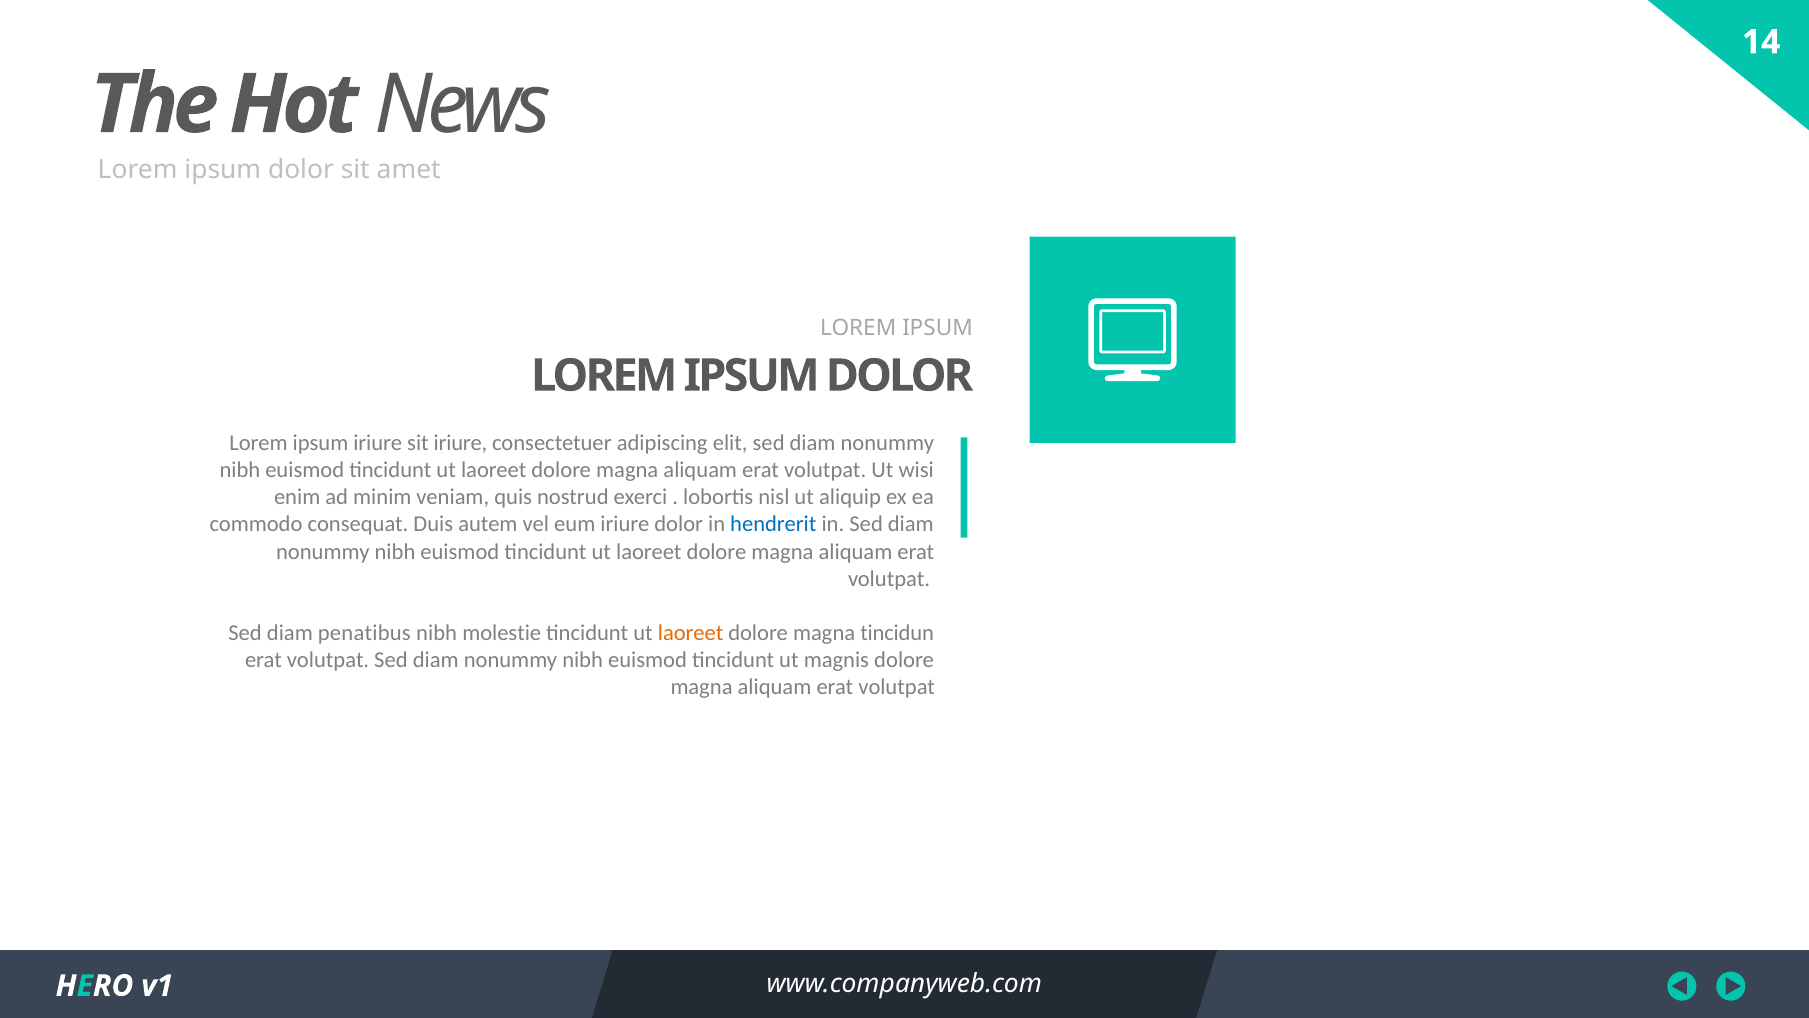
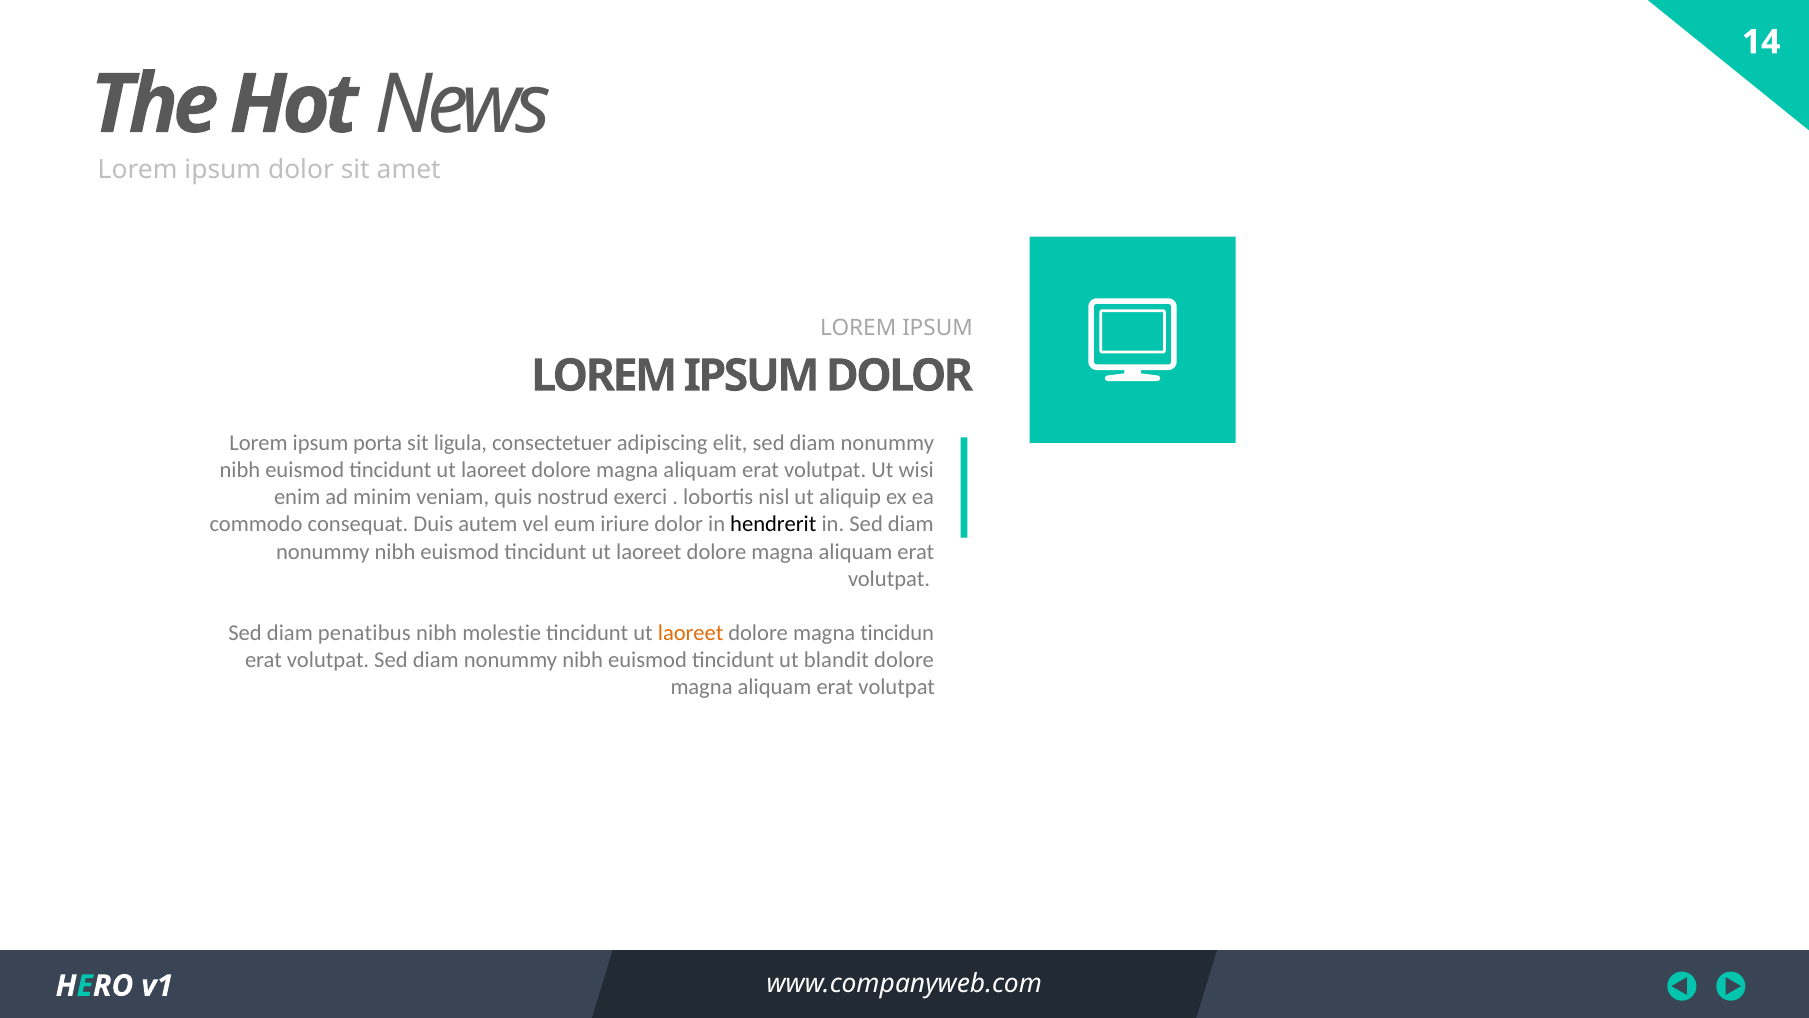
ipsum iriure: iriure -> porta (378, 443)
sit iriure: iriure -> ligula (460, 443)
hendrerit colour: blue -> black (773, 524)
magnis: magnis -> blandit (836, 660)
